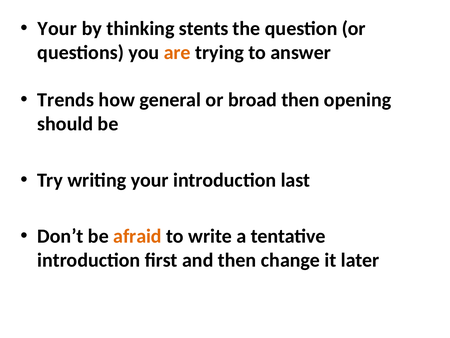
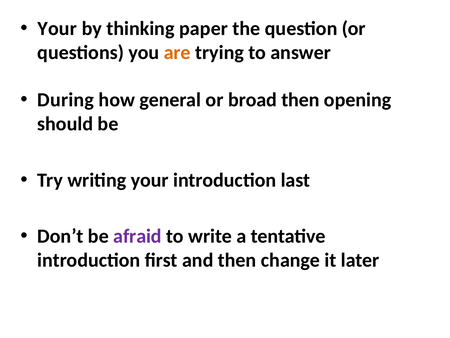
stents: stents -> paper (204, 28)
Trends: Trends -> During (66, 100)
afraid colour: orange -> purple (137, 236)
